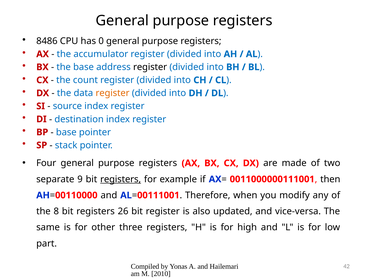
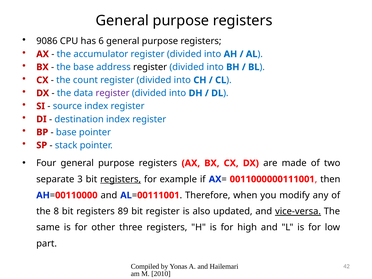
8486: 8486 -> 9086 (47, 41)
0: 0 -> 6 (101, 41)
register colour: orange -> purple (113, 93)
9: 9 -> 3 (80, 179)
26: 26 -> 89 (123, 211)
vice-versa underline: none -> present (298, 211)
